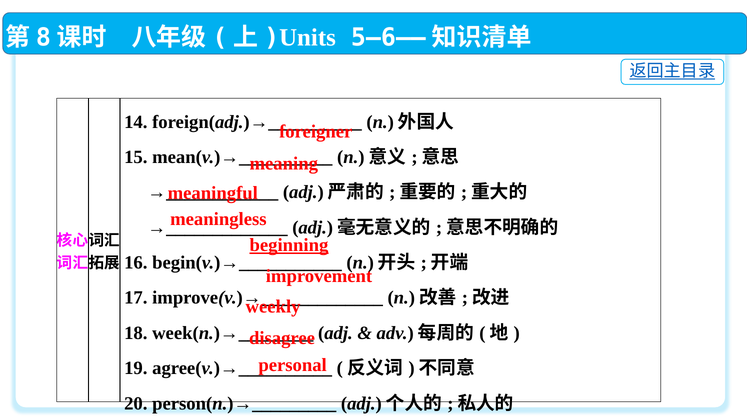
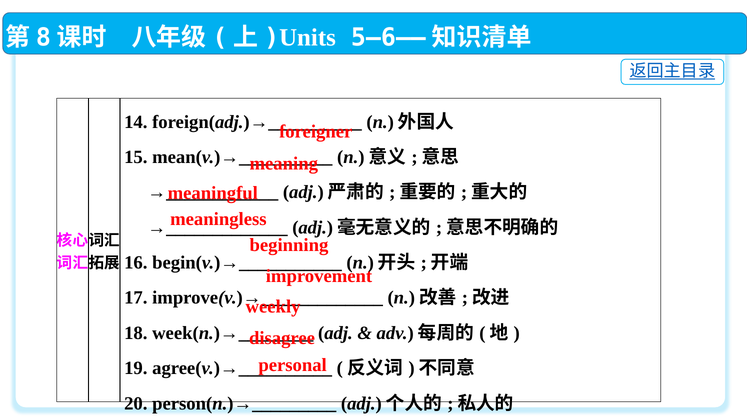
beginning underline: present -> none (289, 245)
